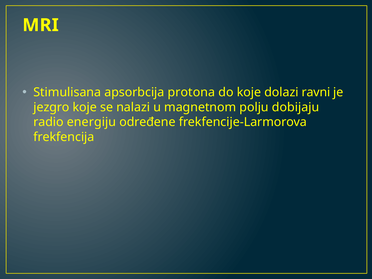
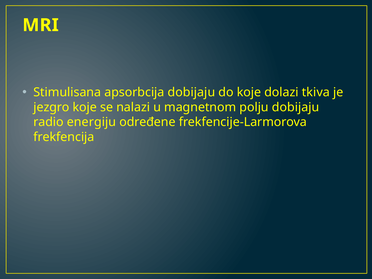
apsorbcija protona: protona -> dobijaju (191, 92)
ravni: ravni -> tkiva (316, 92)
